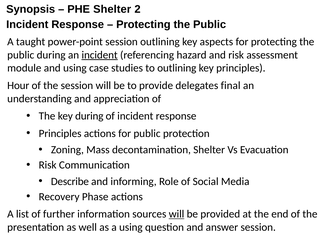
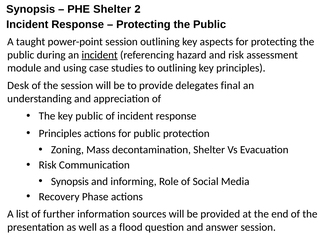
Hour: Hour -> Desk (18, 85)
key during: during -> public (89, 116)
Describe: Describe -> Synopsis (70, 181)
will underline: present -> none (177, 214)
a using: using -> flood (131, 227)
